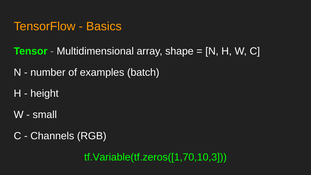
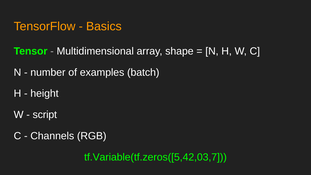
small: small -> script (45, 115)
tf.Variable(tf.zeros([1,70,10,3: tf.Variable(tf.zeros([1,70,10,3 -> tf.Variable(tf.zeros([5,42,03,7 (155, 157)
